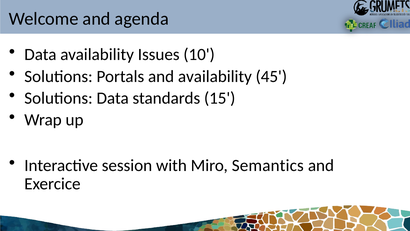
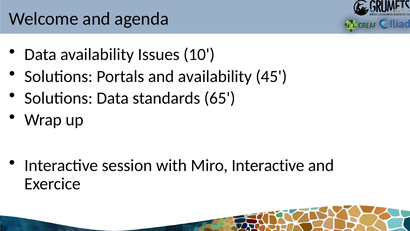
15: 15 -> 65 (220, 98)
Miro Semantics: Semantics -> Interactive (268, 165)
